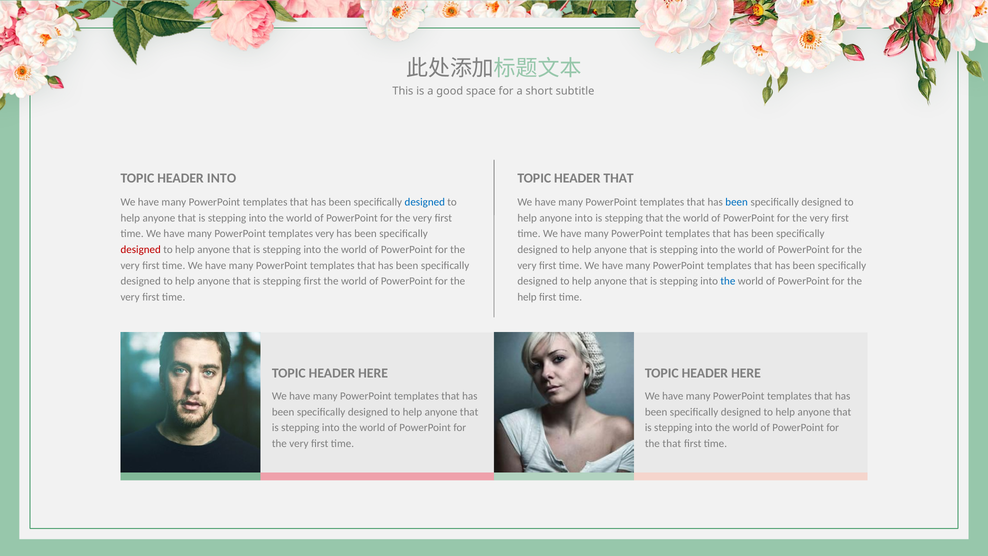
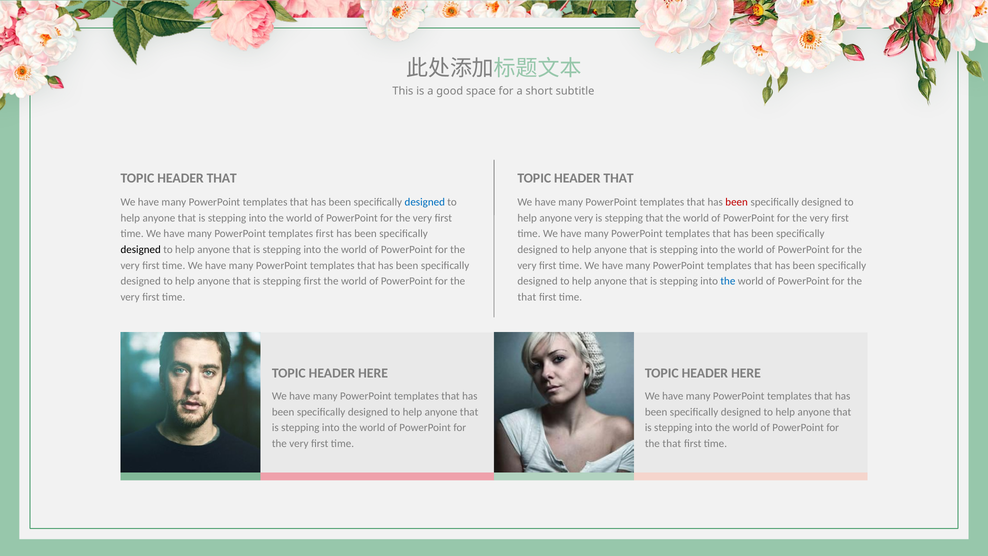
INTO: INTO -> THAT (222, 178)
been colour: blue -> red (737, 202)
anyone into: into -> very (584, 218)
templates very: very -> first (325, 234)
designed colour: red -> black (141, 250)
help: help -> that (527, 297)
